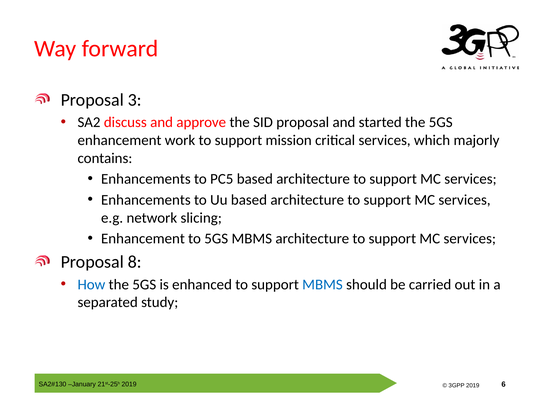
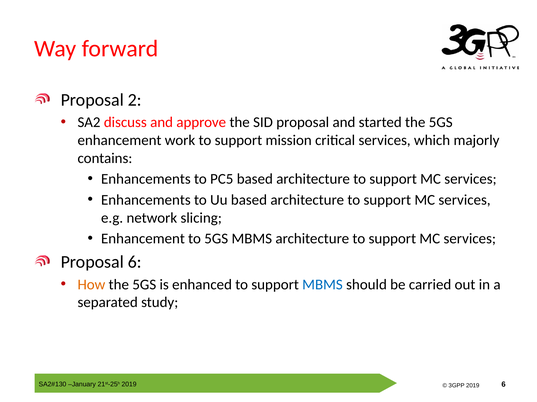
3: 3 -> 2 (135, 100)
Proposal 8: 8 -> 6 (135, 263)
How colour: blue -> orange (91, 285)
